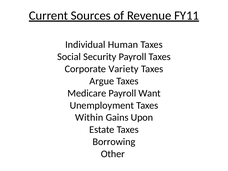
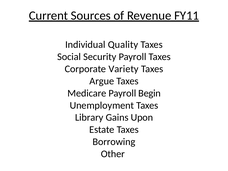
Human: Human -> Quality (123, 45)
Want: Want -> Begin (150, 93)
Within: Within -> Library (89, 117)
